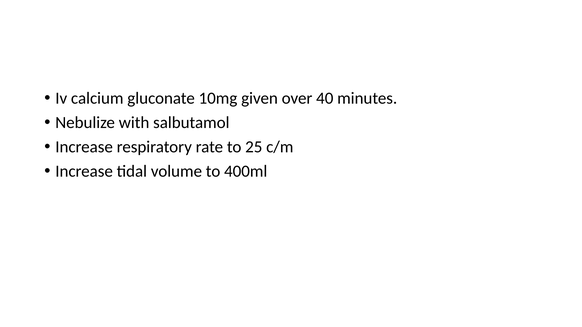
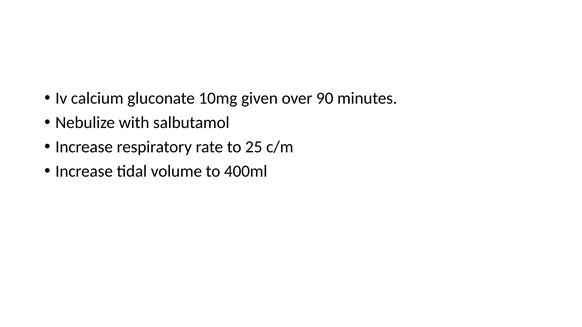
40: 40 -> 90 (325, 98)
